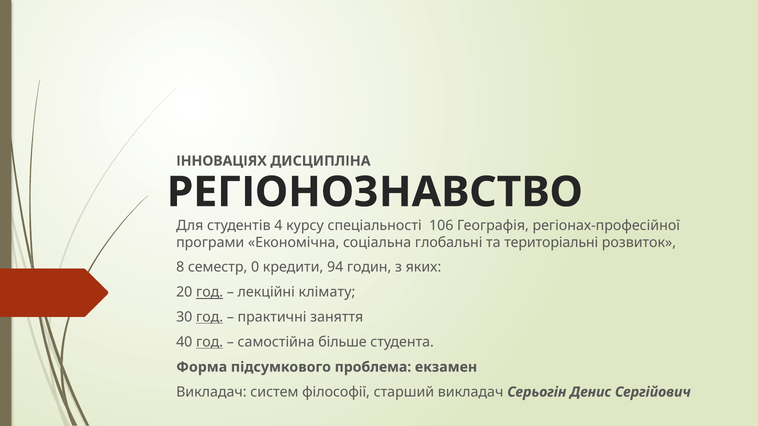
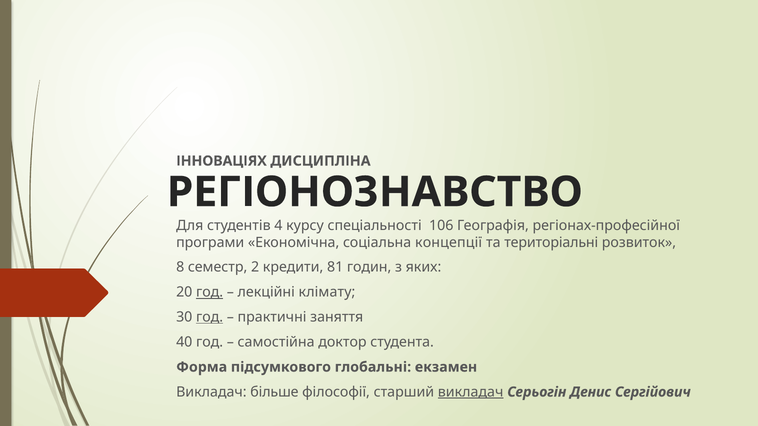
глобальні: глобальні -> концепції (449, 243)
0: 0 -> 2 (255, 268)
94: 94 -> 81 (335, 268)
год underline: present -> none (210, 342)
більше: більше -> доктор (342, 342)
проблема: проблема -> глобальні (373, 367)
систем: систем -> більше (274, 392)
викладач underline: none -> present (471, 392)
